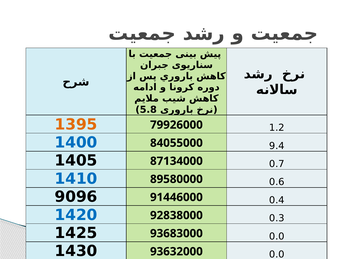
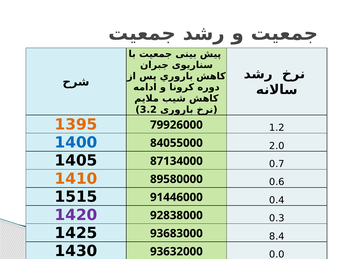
5.8: 5.8 -> 3.2 (148, 110)
9.4: 9.4 -> 2.0 (277, 146)
1410 colour: blue -> orange (76, 179)
9096: 9096 -> 1515 (76, 197)
1420 colour: blue -> purple (76, 215)
0.0: 0.0 -> 8.4 (277, 237)
